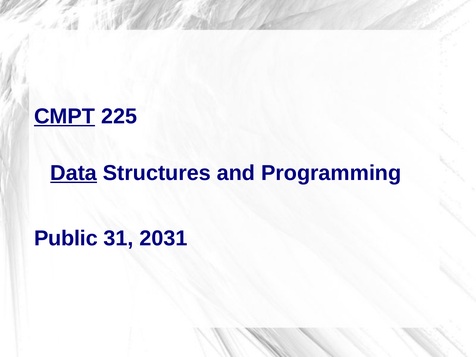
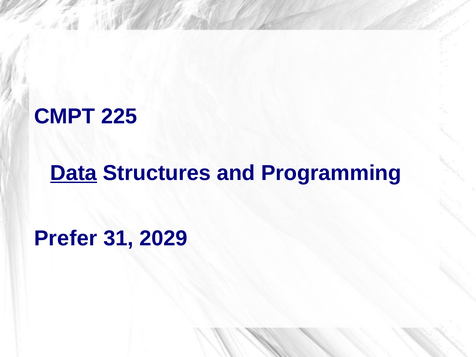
CMPT underline: present -> none (65, 116)
Public: Public -> Prefer (66, 238)
2031: 2031 -> 2029 (163, 238)
